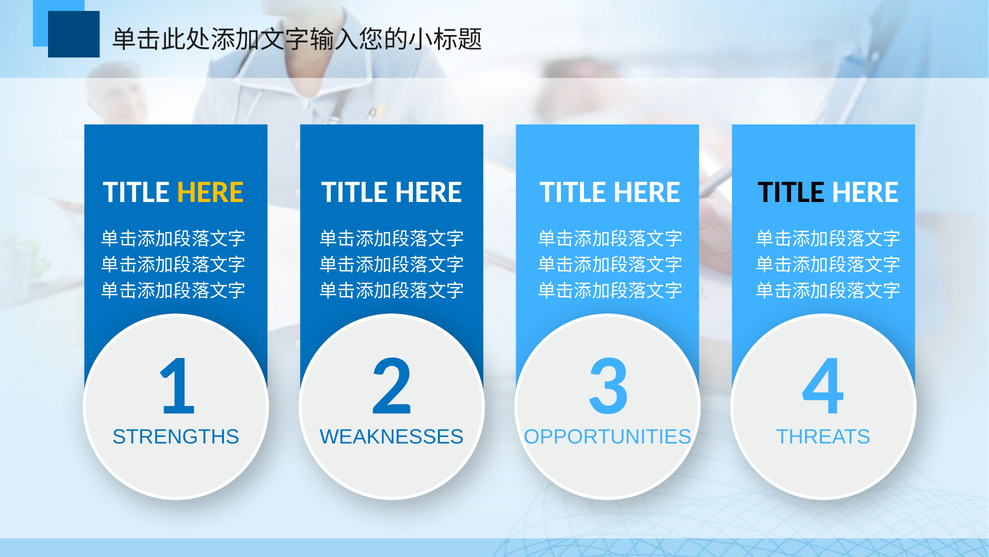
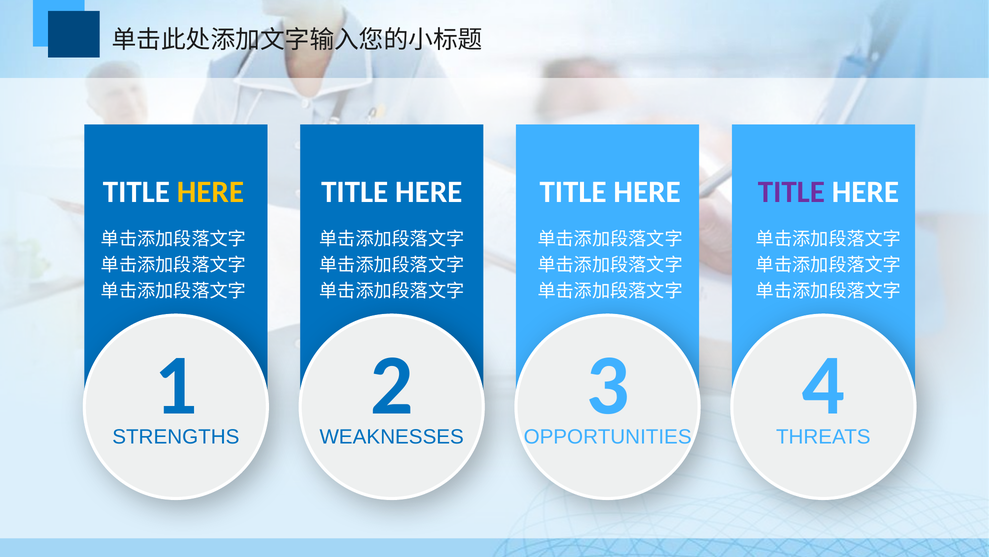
TITLE colour: black -> purple (791, 192)
